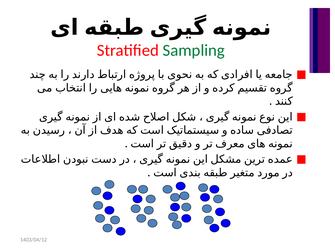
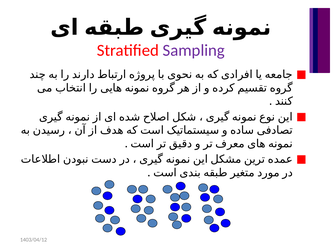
Sampling colour: green -> purple (194, 51)
